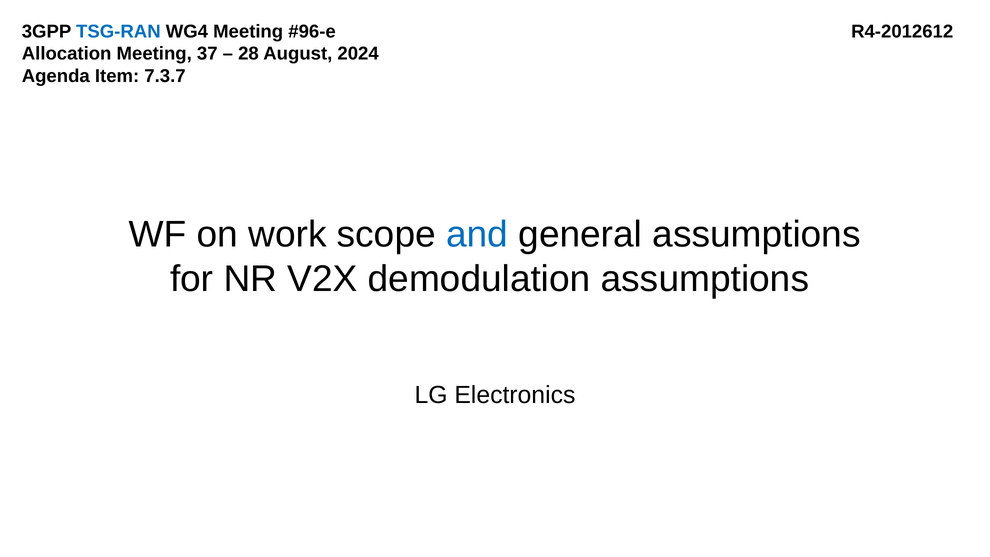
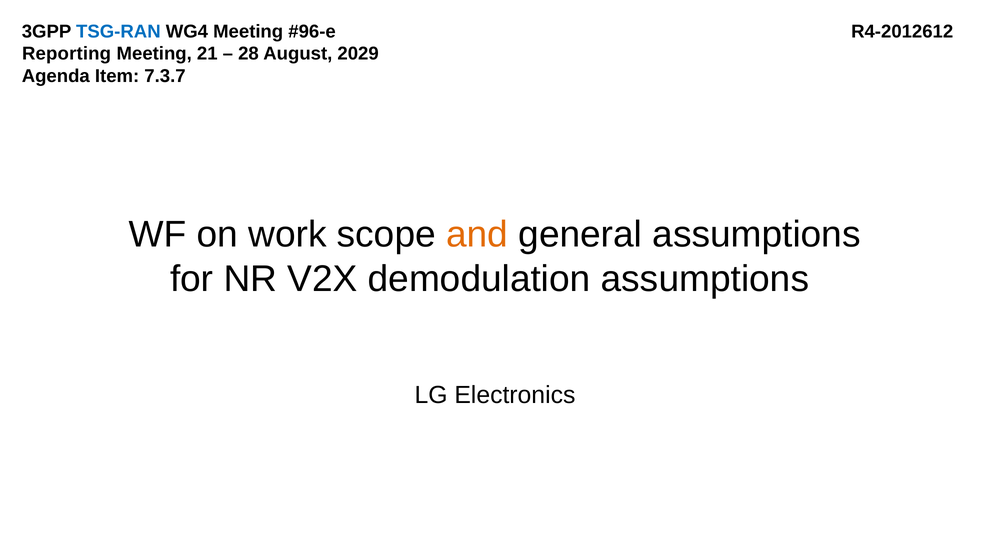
Allocation: Allocation -> Reporting (67, 54)
37: 37 -> 21 (207, 54)
2024: 2024 -> 2029 (358, 54)
and colour: blue -> orange (477, 234)
